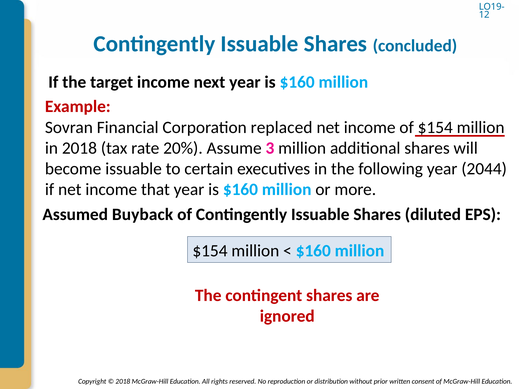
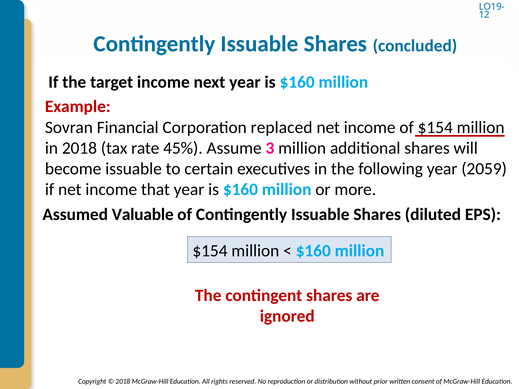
20%: 20% -> 45% (183, 148)
2044: 2044 -> 2059 (484, 169)
Buyback: Buyback -> Valuable (143, 215)
